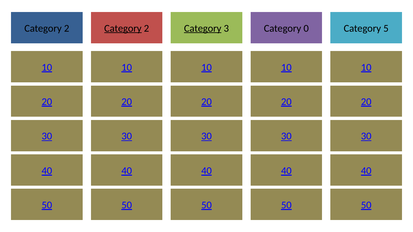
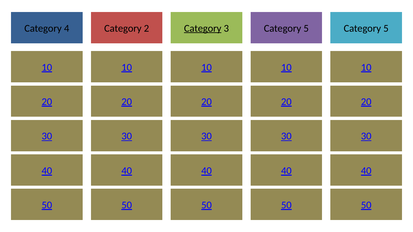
2: 2 -> 4 (67, 28)
Category underline: present -> none (123, 28)
0: 0 -> 5 (306, 28)
